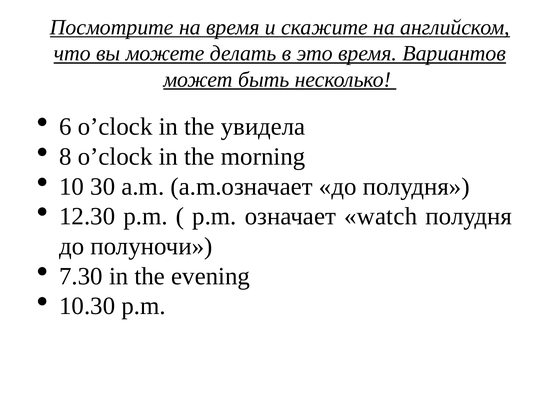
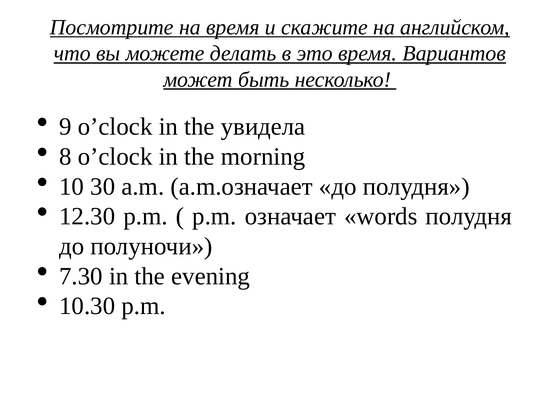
6: 6 -> 9 (65, 127)
watch: watch -> words (381, 216)
